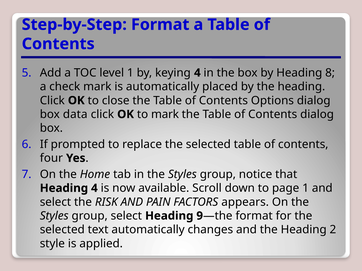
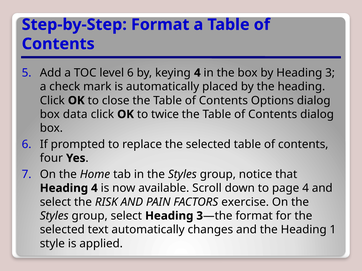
level 1: 1 -> 6 (130, 73)
by Heading 8: 8 -> 3 (330, 73)
to mark: mark -> twice (165, 115)
page 1: 1 -> 4 (306, 188)
appears: appears -> exercise (245, 202)
select Heading 9: 9 -> 3 (200, 216)
2: 2 -> 1 (333, 230)
